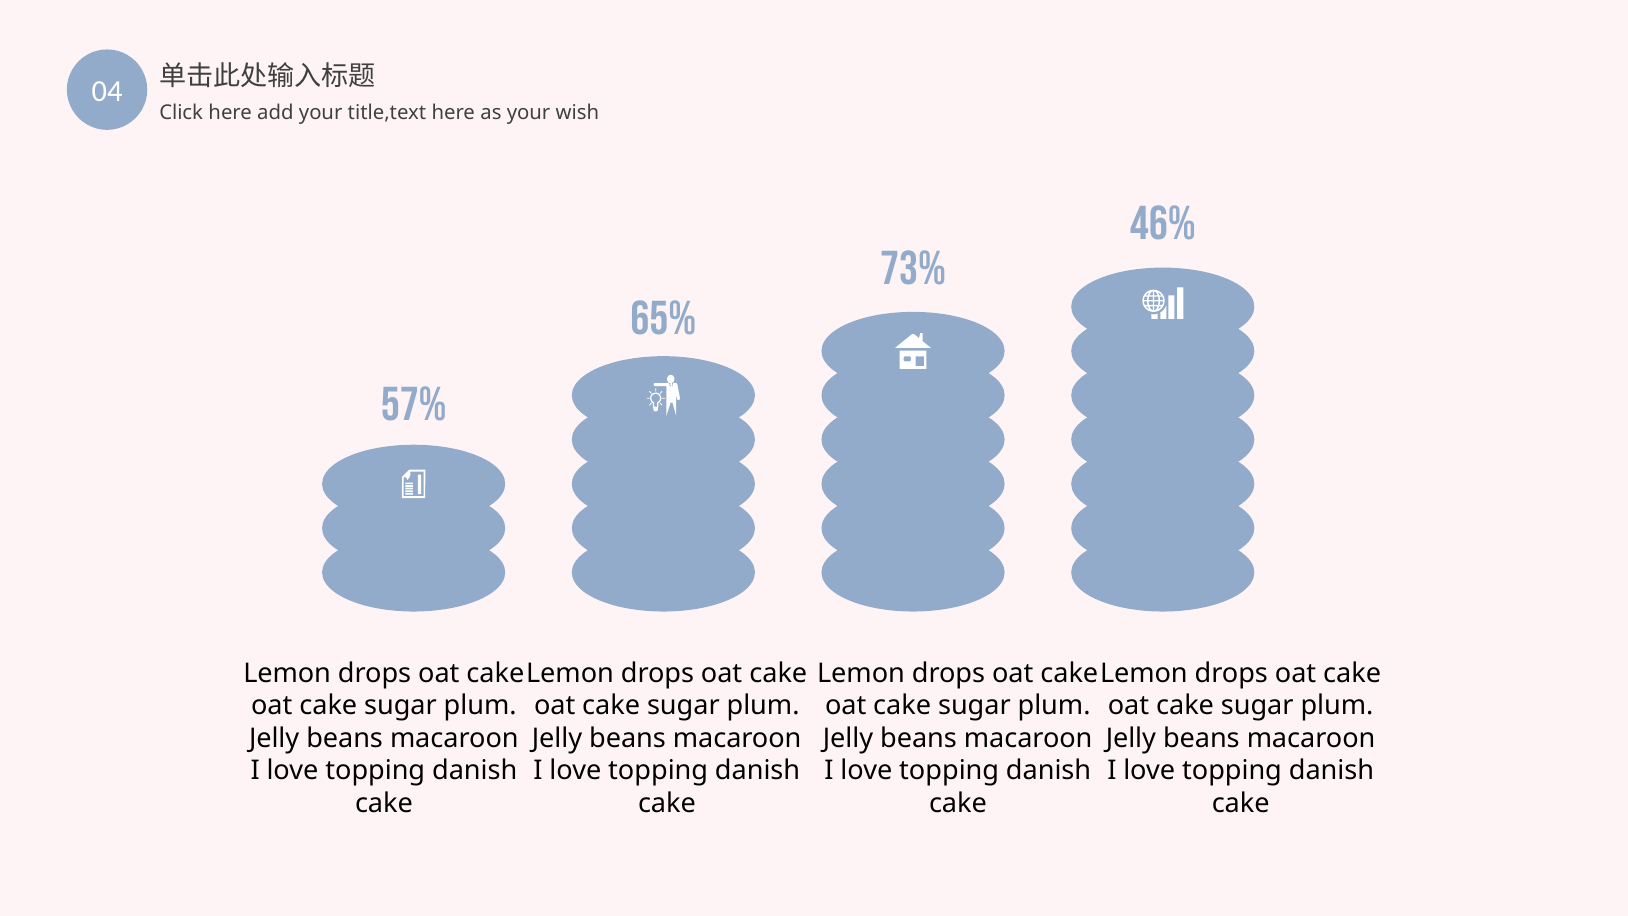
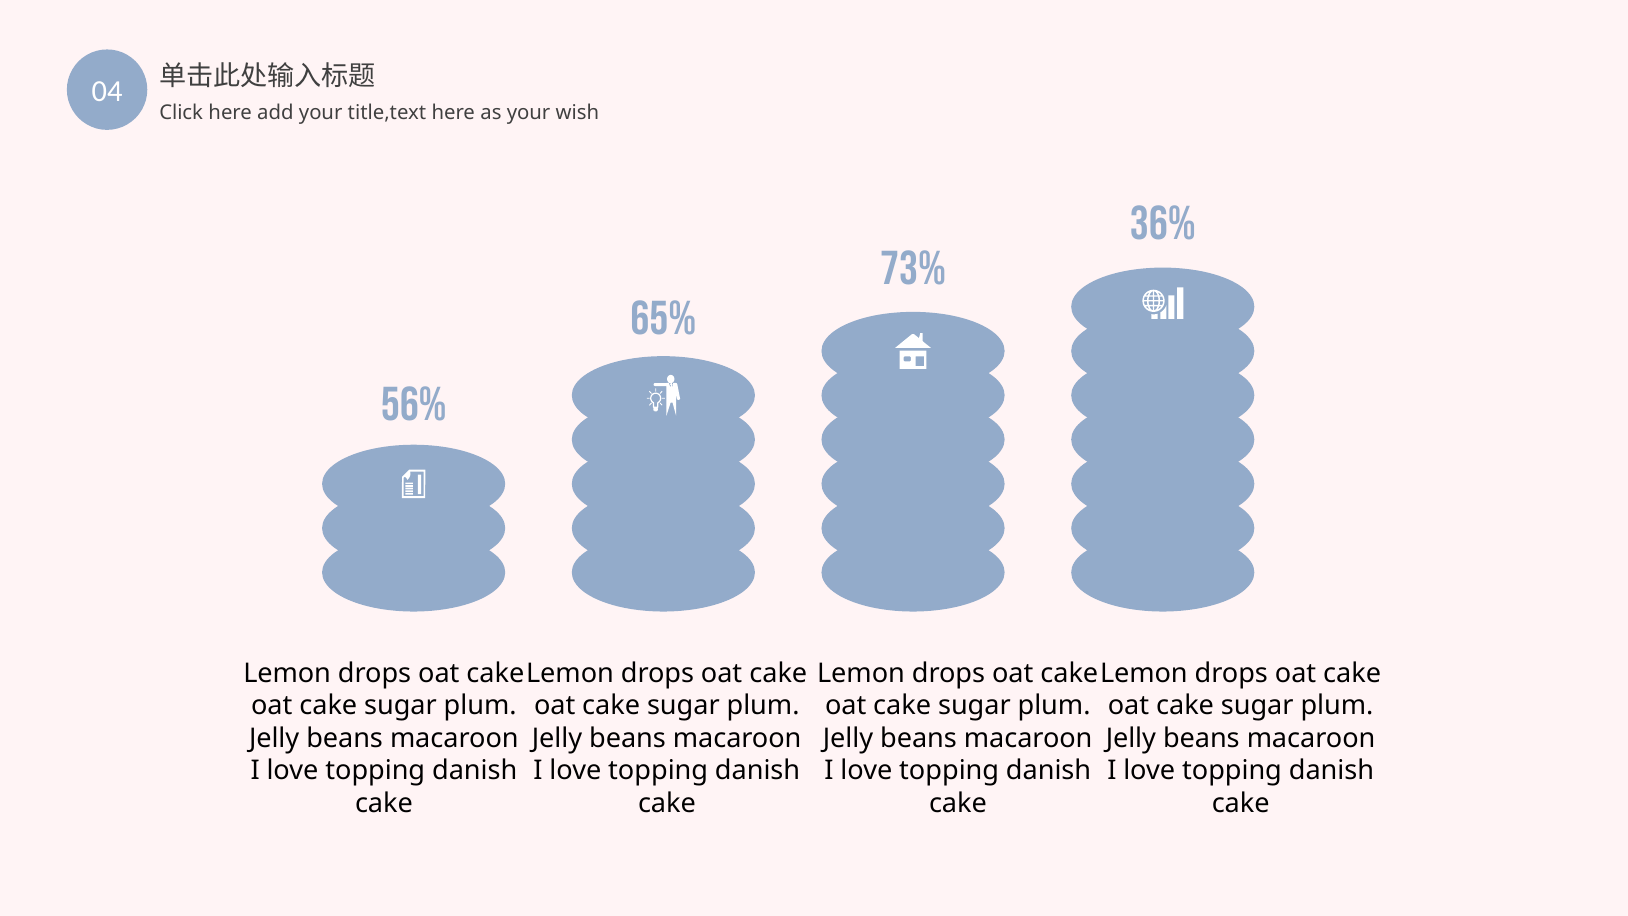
46%: 46% -> 36% (1163, 224)
57%: 57% -> 56% (414, 405)
